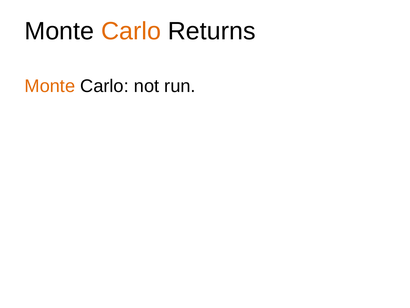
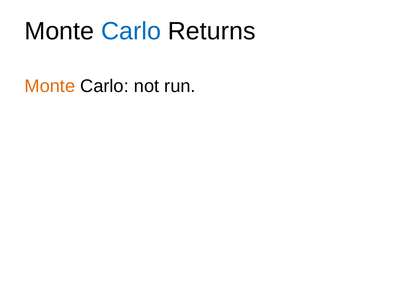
Carlo colour: orange -> blue (131, 31)
